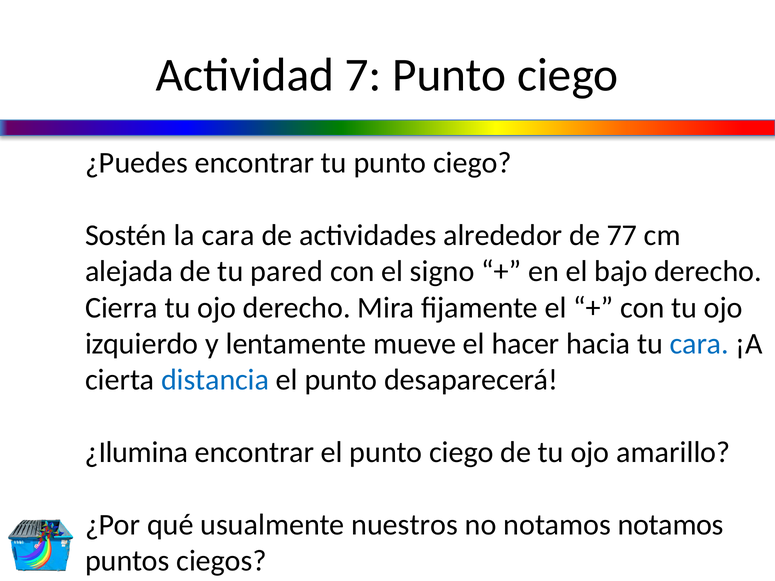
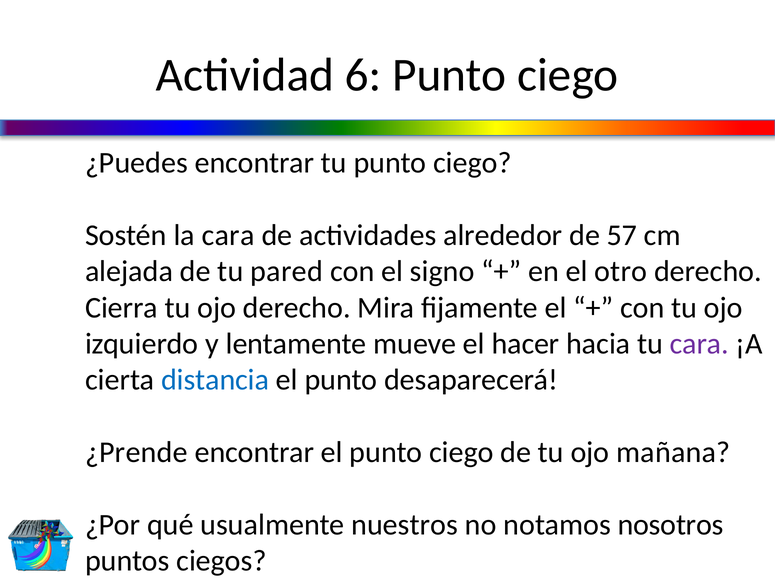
7: 7 -> 6 (363, 75)
77: 77 -> 57 (622, 235)
bajo: bajo -> otro (621, 272)
cara colour: blue -> purple (699, 344)
¿Ilumina: ¿Ilumina -> ¿Prende (136, 453)
amarillo: amarillo -> mañana (673, 453)
notamos notamos: notamos -> nosotros (671, 525)
